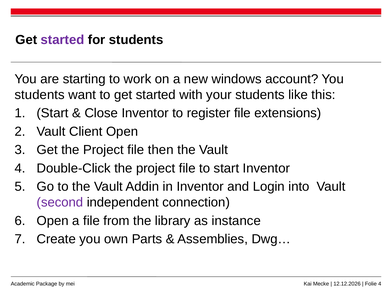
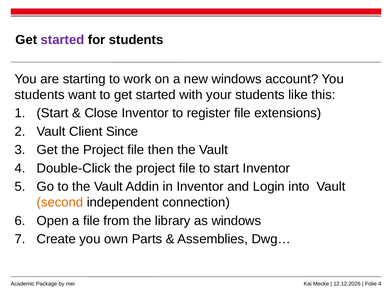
Client Open: Open -> Since (122, 131)
second colour: purple -> orange (60, 202)
as instance: instance -> windows (236, 221)
